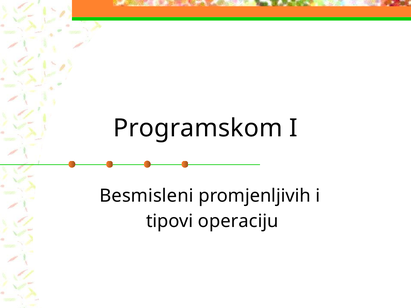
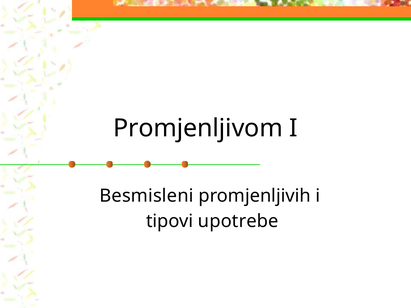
Programskom: Programskom -> Promjenljivom (198, 128)
operaciju: operaciju -> upotrebe (238, 221)
